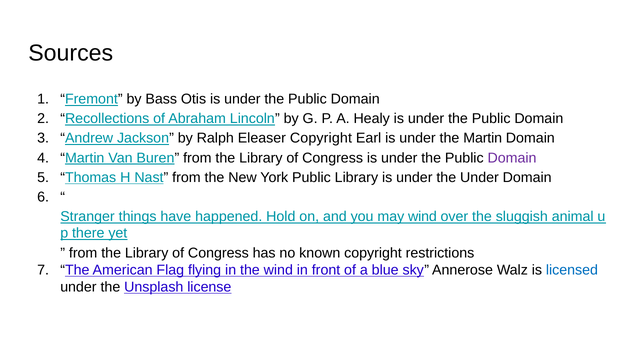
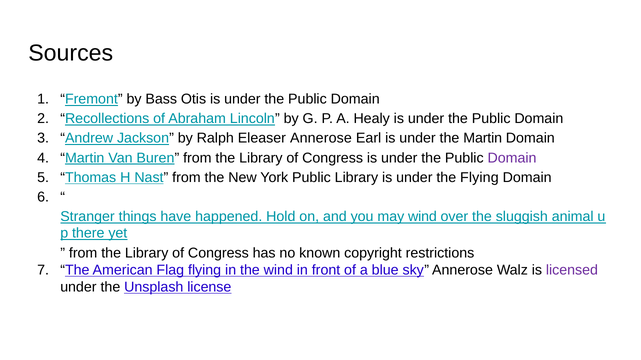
Eleaser Copyright: Copyright -> Annerose (321, 138)
the Under: Under -> Flying (479, 178)
licensed colour: blue -> purple (572, 270)
